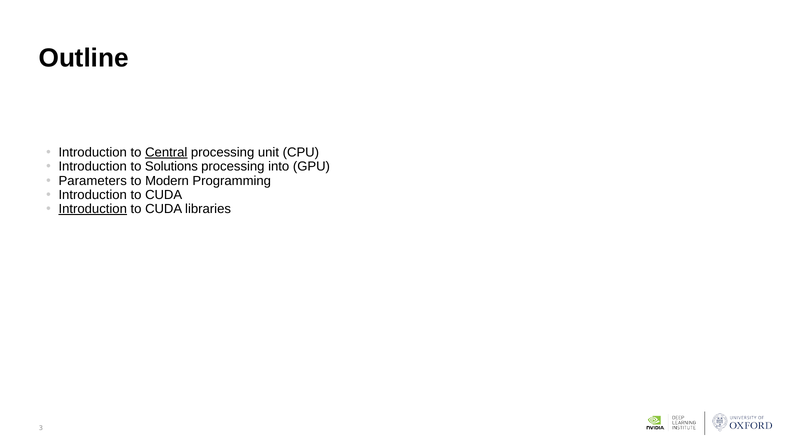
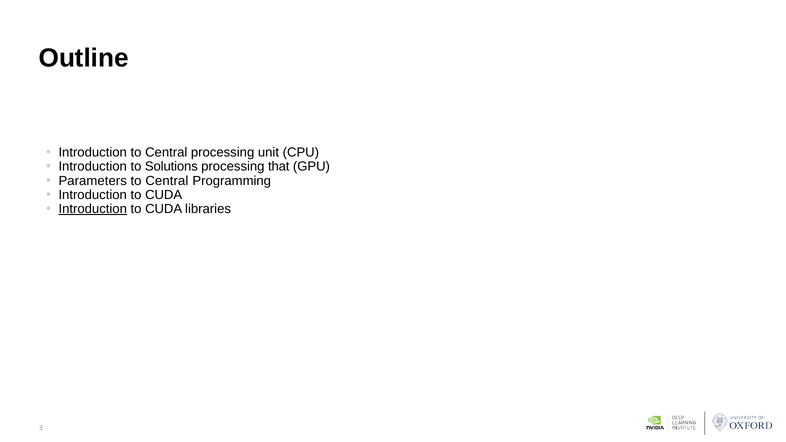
Central underline: present -> none (166, 152)
into: into -> that (279, 167)
Modern: Modern -> Central (167, 181)
